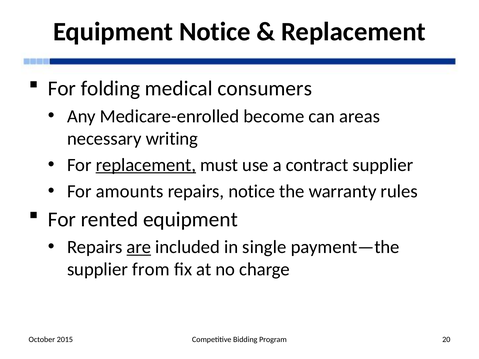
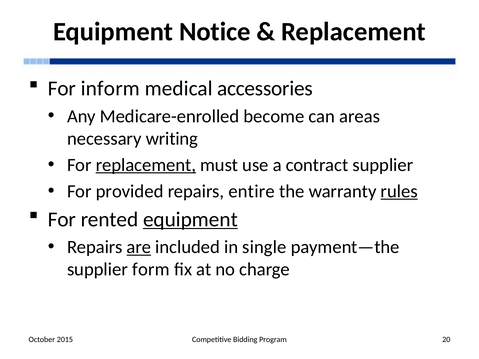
folding: folding -> inform (110, 89)
consumers: consumers -> accessories (265, 89)
amounts: amounts -> provided (130, 191)
repairs notice: notice -> entire (252, 191)
rules underline: none -> present (399, 191)
equipment underline: none -> present (190, 220)
from: from -> form (151, 270)
